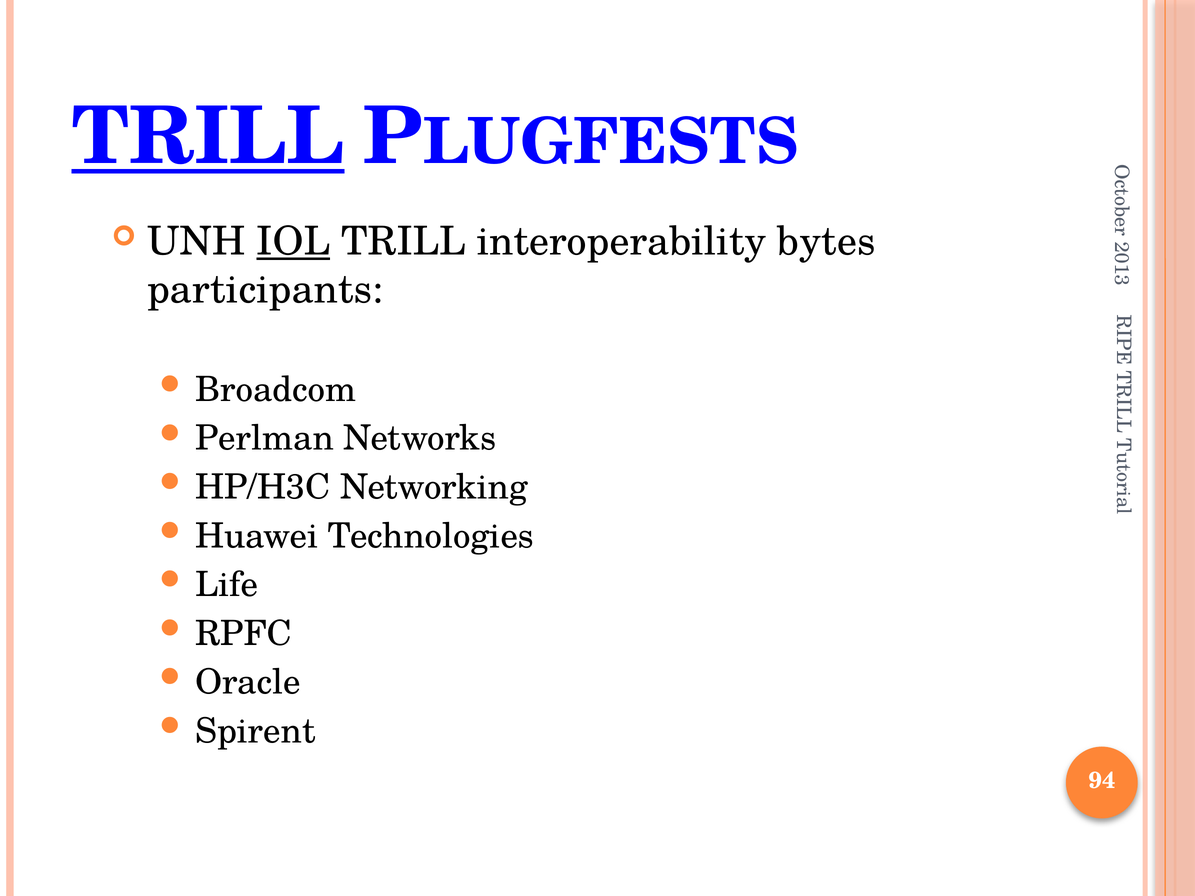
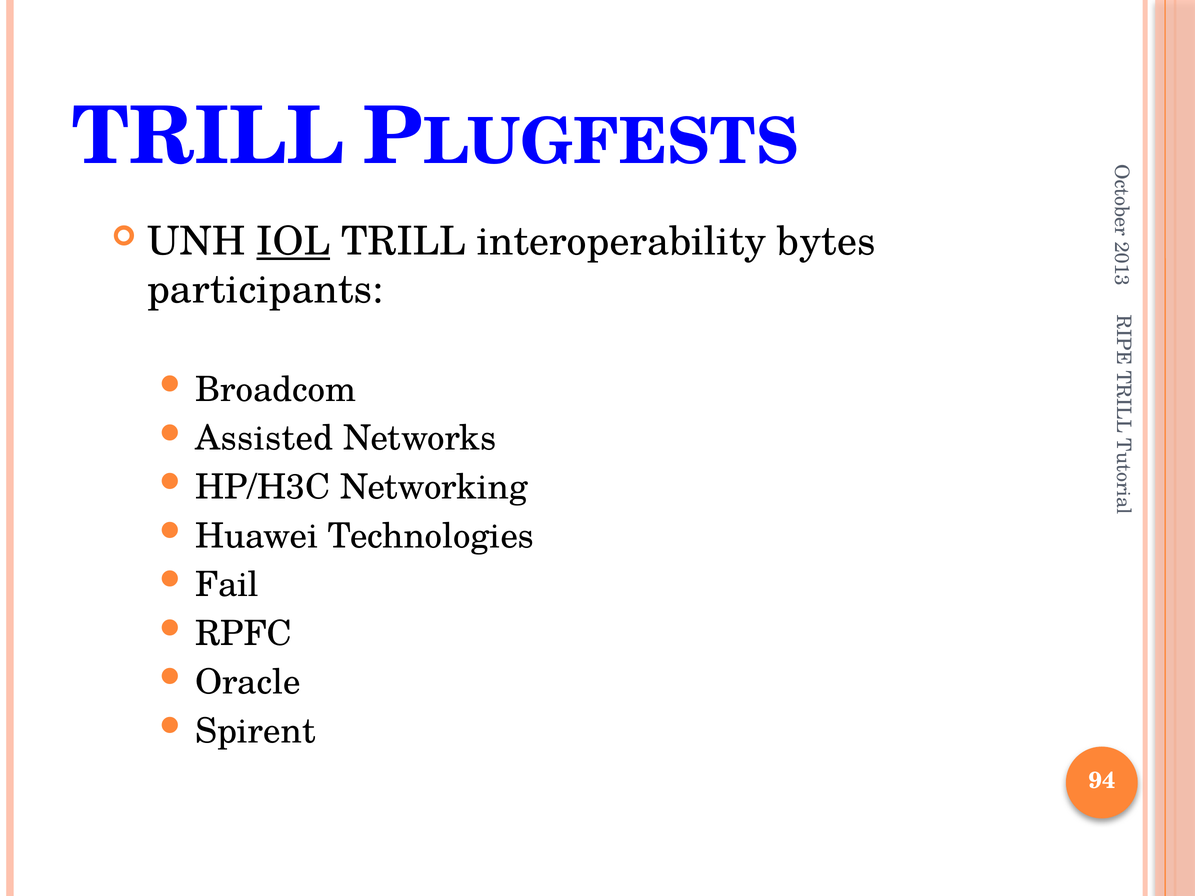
TRILL underline: present -> none (208, 137)
Perlman: Perlman -> Assisted (264, 439)
Life: Life -> Fail (227, 585)
